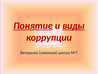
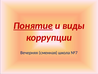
виды underline: present -> none (73, 26)
